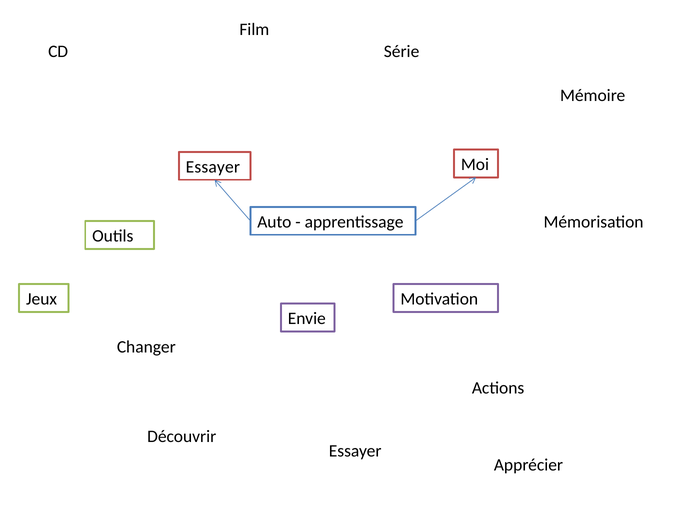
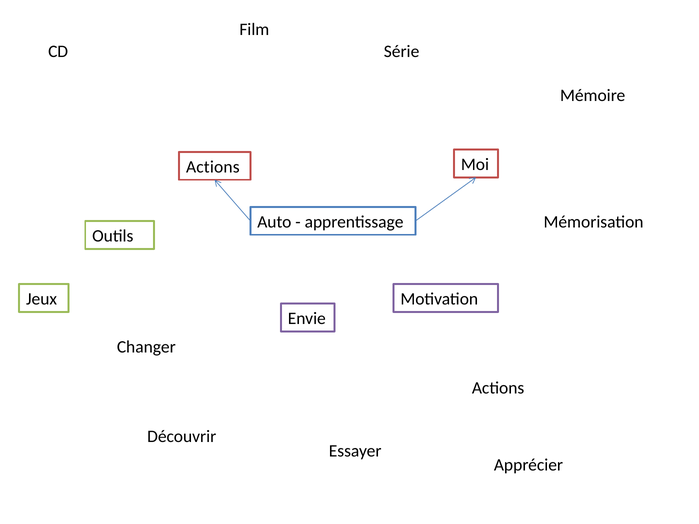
Essayer: Essayer -> Actions (213, 167)
